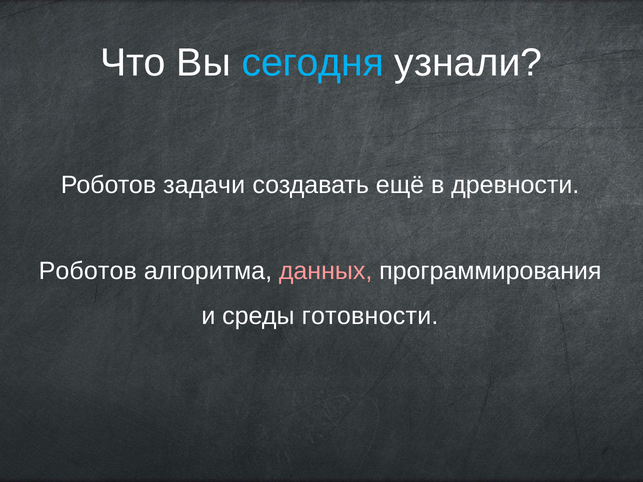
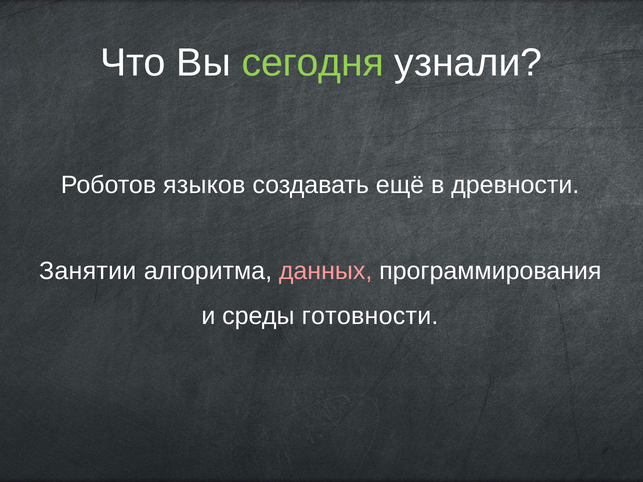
сегодня colour: light blue -> light green (313, 63)
задачи: задачи -> языков (204, 185)
Роботов: Роботов -> Занятии (88, 271)
